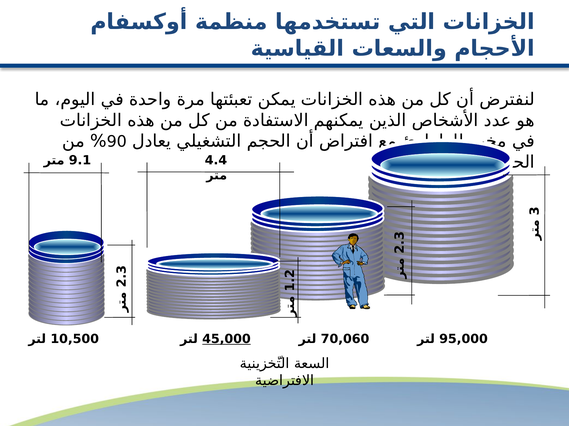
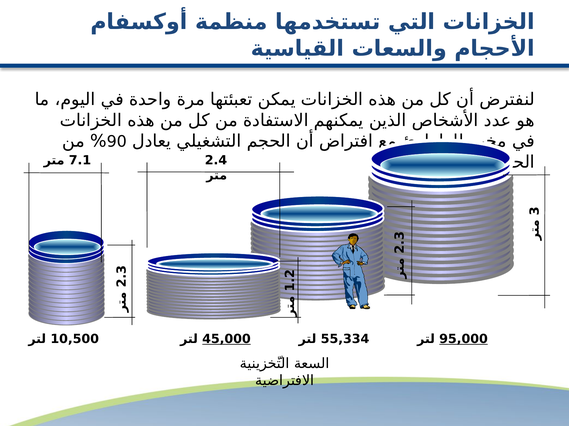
9.1: 9.1 -> 7.1 (80, 161)
4.4: 4.4 -> 2.4 (216, 161)
70,060: 70,060 -> 55,334 (345, 340)
95,000 underline: none -> present (464, 340)
